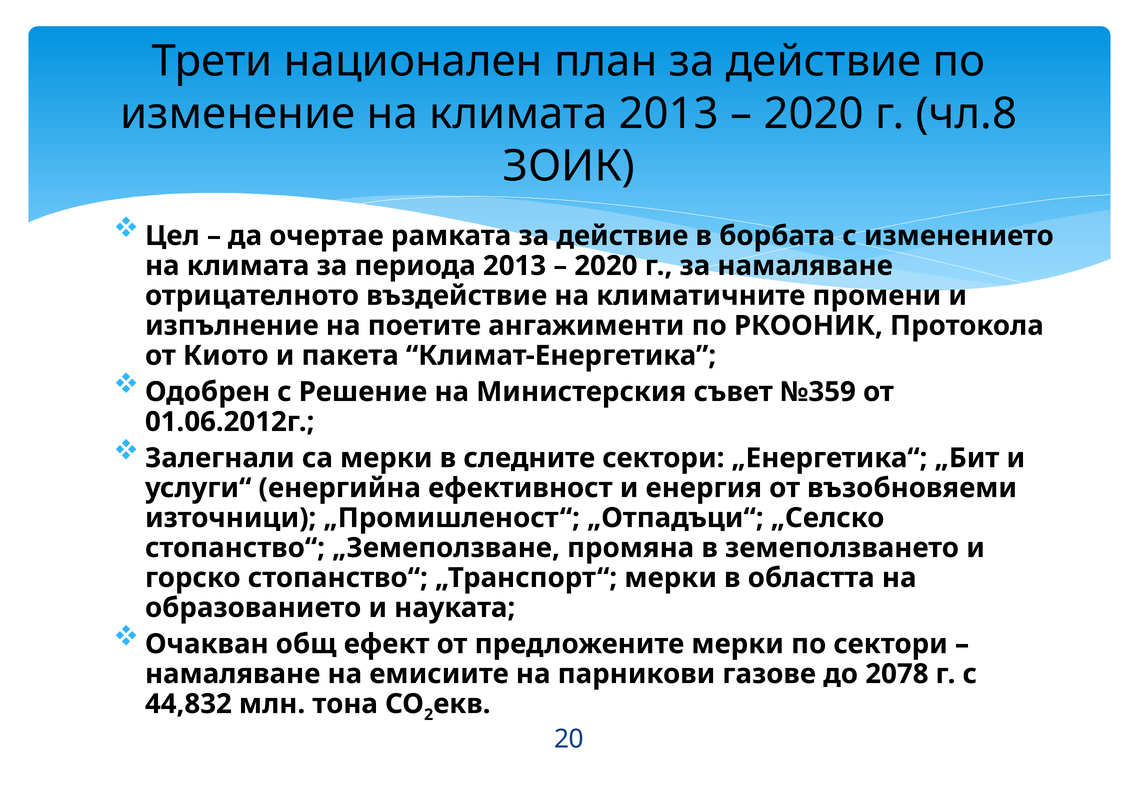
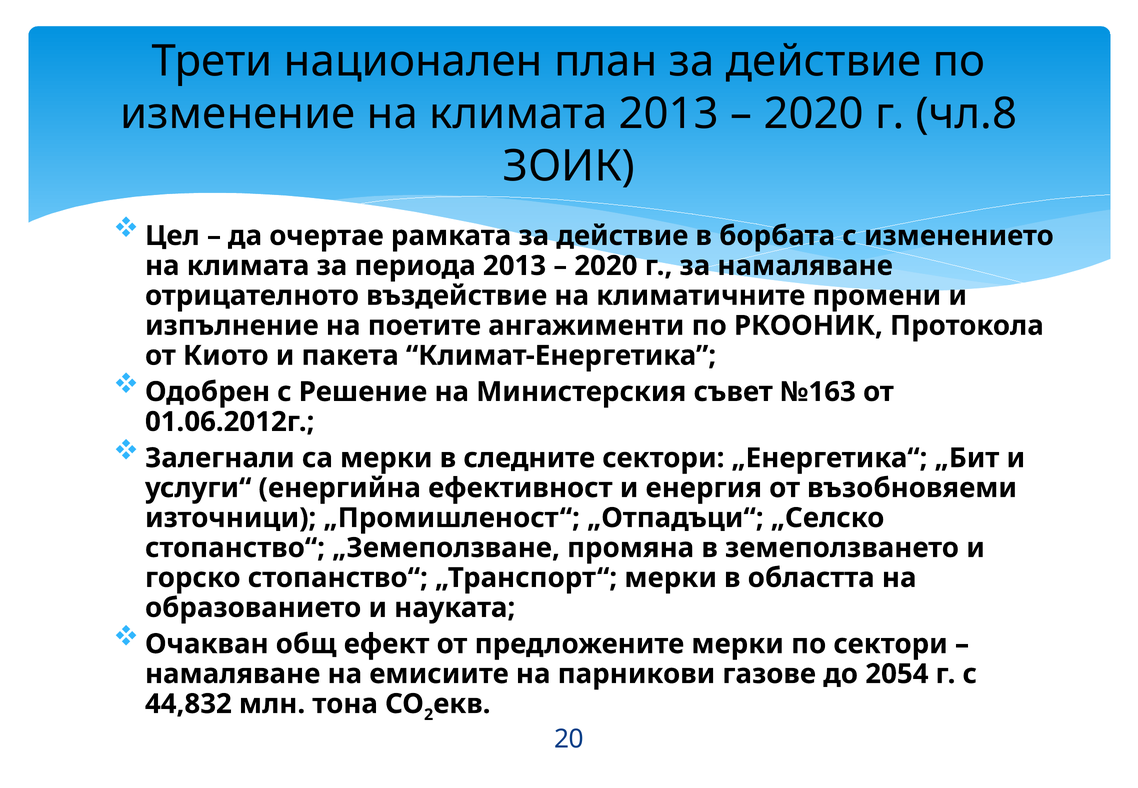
№359: №359 -> №163 (818, 392)
2078: 2078 -> 2054 (897, 674)
